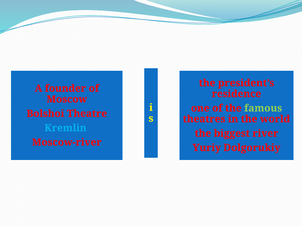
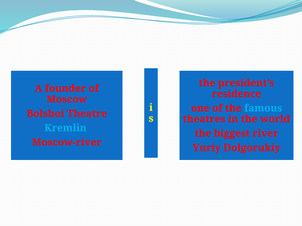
famous colour: light green -> light blue (263, 108)
